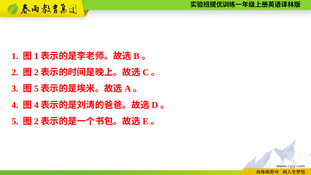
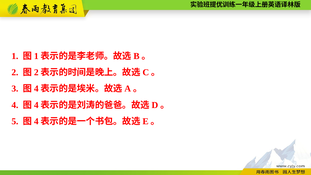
5: 5 -> 4 (36, 89)
2: 2 -> 4 (36, 121)
